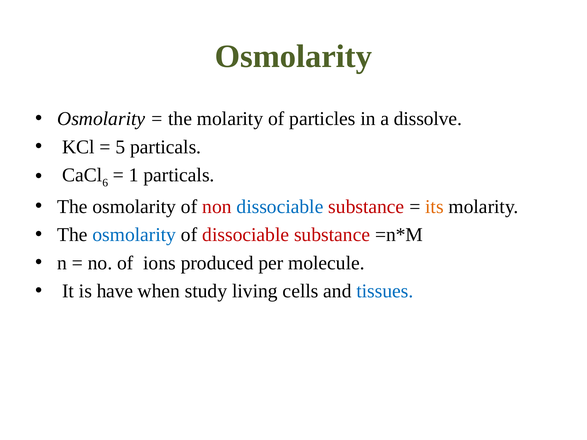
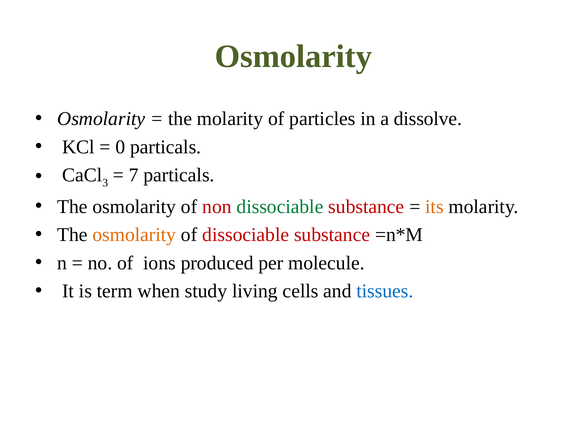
5: 5 -> 0 (120, 147)
6: 6 -> 3 (105, 183)
1: 1 -> 7 (134, 175)
dissociable colour: blue -> green (280, 207)
osmolarity colour: blue -> orange (134, 235)
have: have -> term (115, 291)
